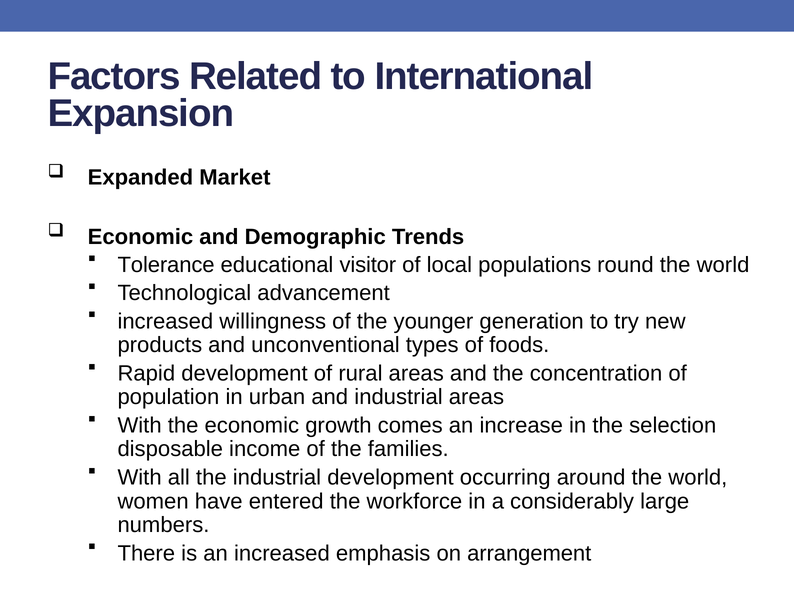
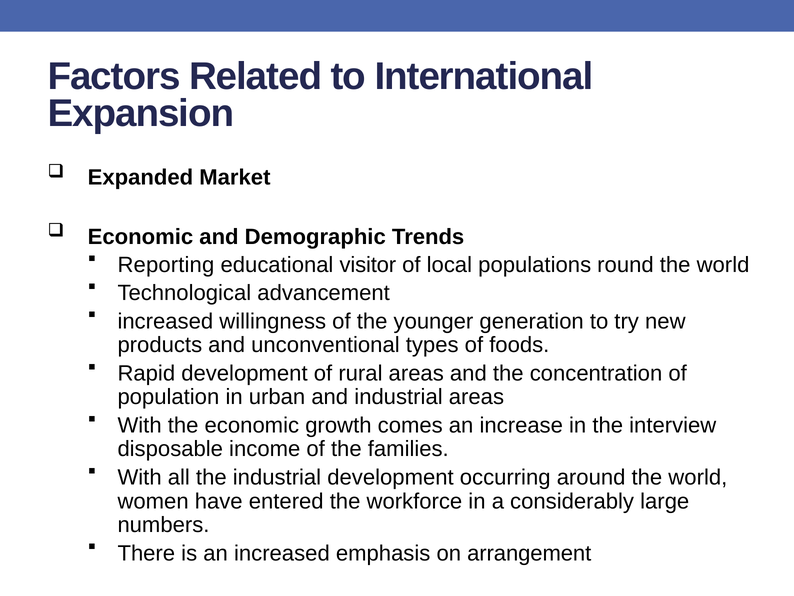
Tolerance: Tolerance -> Reporting (166, 265)
selection: selection -> interview (673, 425)
